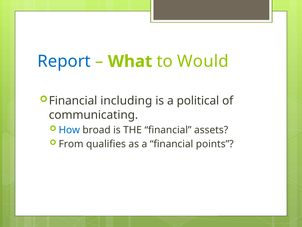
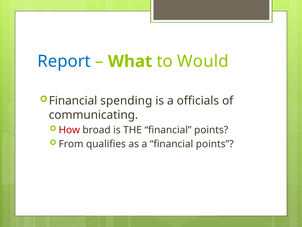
including: including -> spending (126, 101)
political: political -> officials (198, 101)
How colour: blue -> red (69, 130)
THE financial assets: assets -> points (211, 130)
